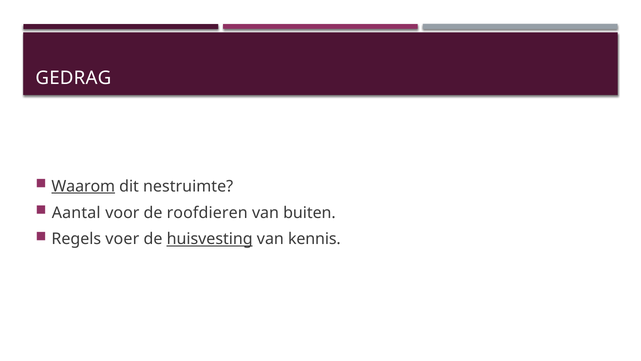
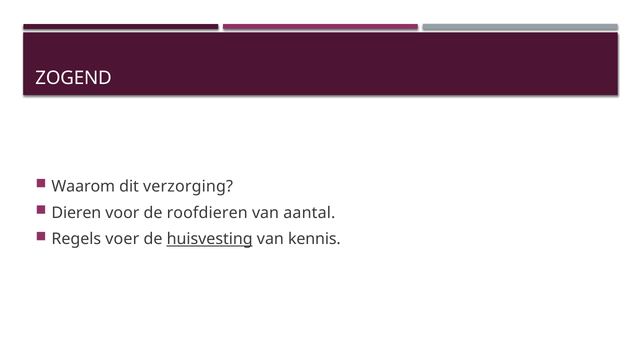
GEDRAG: GEDRAG -> ZOGEND (74, 78)
Waarom underline: present -> none (83, 186)
nestruimte: nestruimte -> verzorging (188, 186)
Aantal: Aantal -> Dieren (76, 212)
buiten: buiten -> aantal (309, 212)
